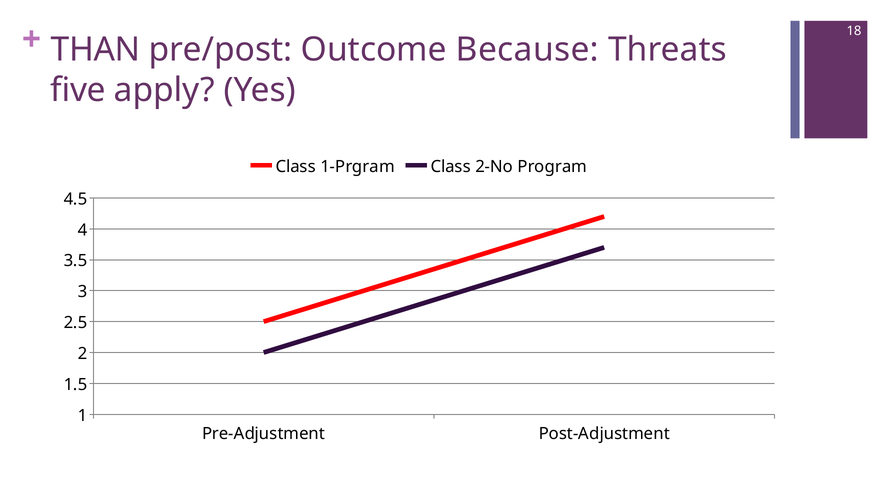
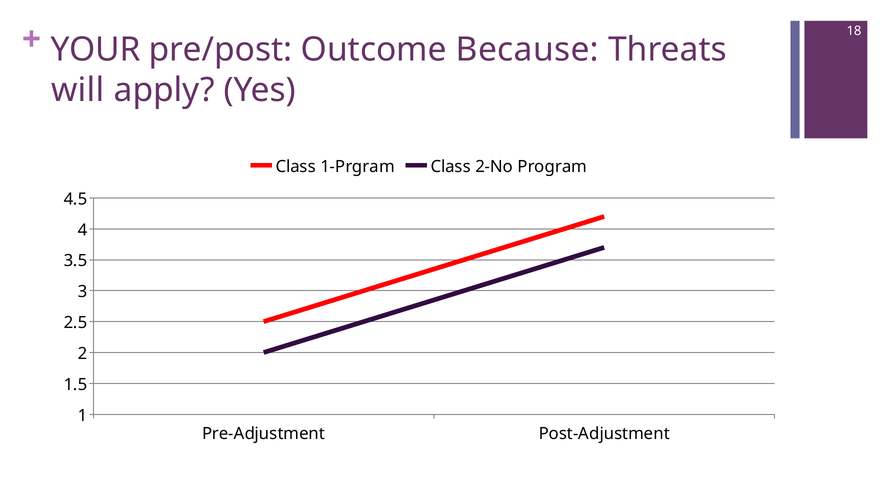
THAN: THAN -> YOUR (96, 50)
five: five -> will (78, 90)
